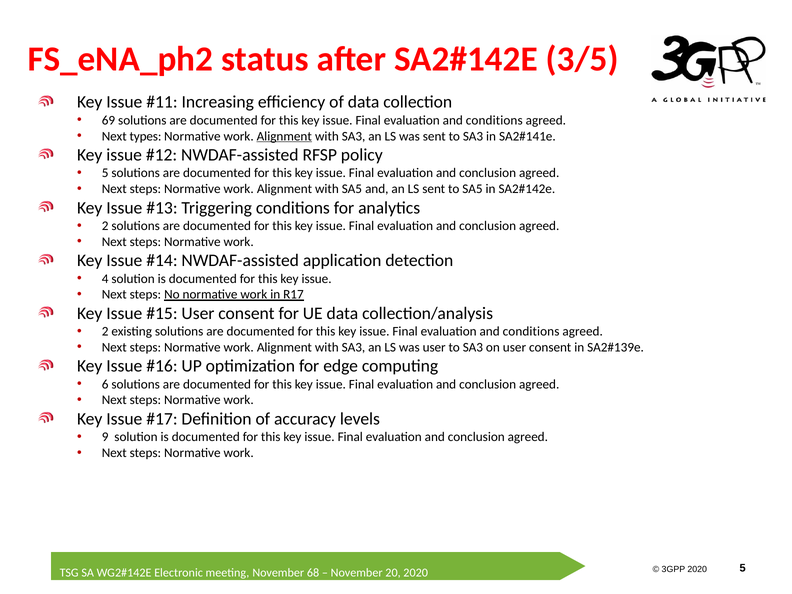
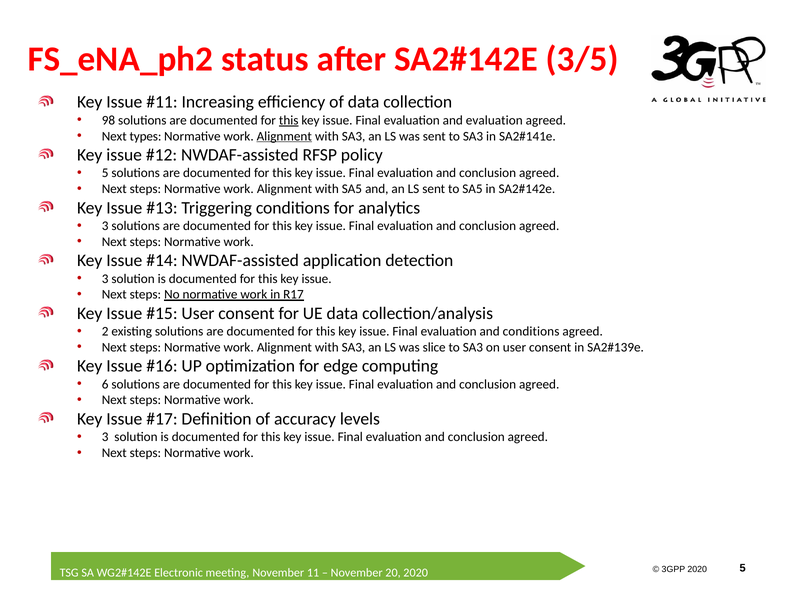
69: 69 -> 98 (108, 120)
this underline: none -> present (289, 120)
conditions: conditions -> evaluation (494, 120)
2: 2 -> 3 (105, 226)
4: 4 -> 3 (105, 279)
was user: user -> slice (434, 347)
9: 9 -> 3 (105, 437)
68: 68 -> 11 (313, 573)
